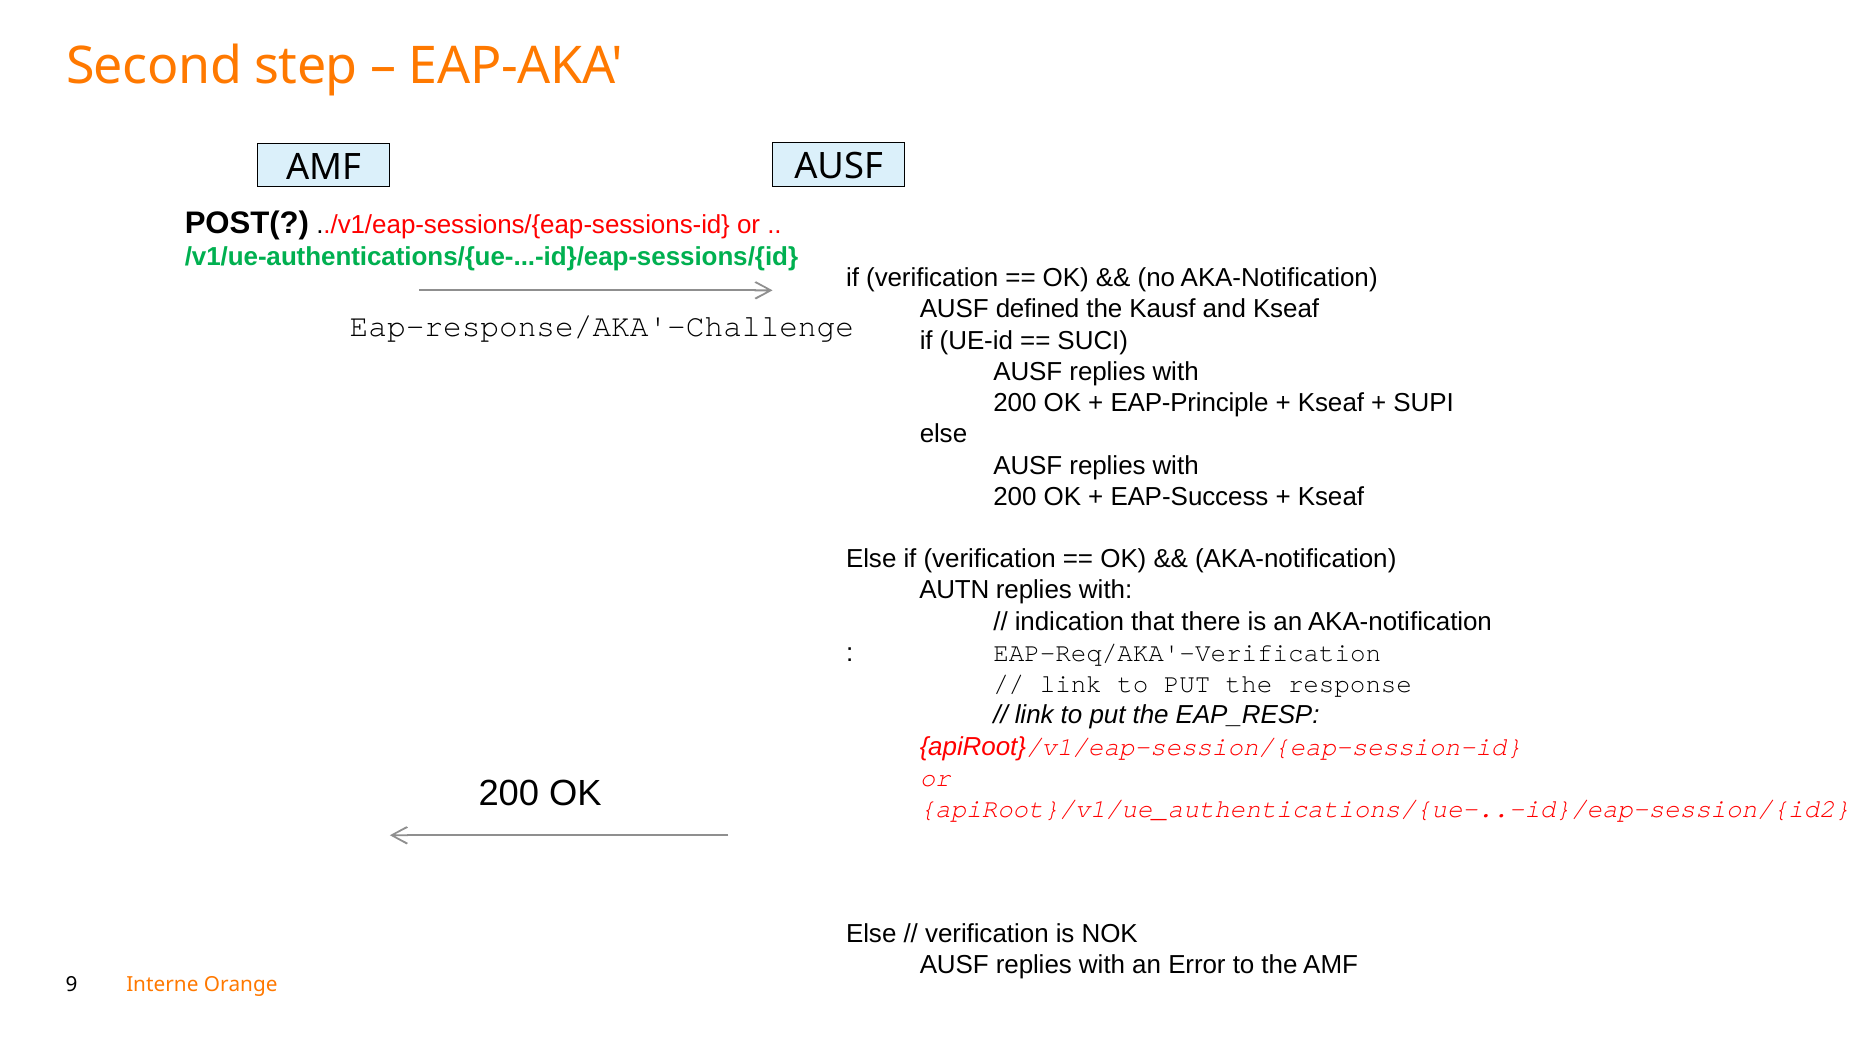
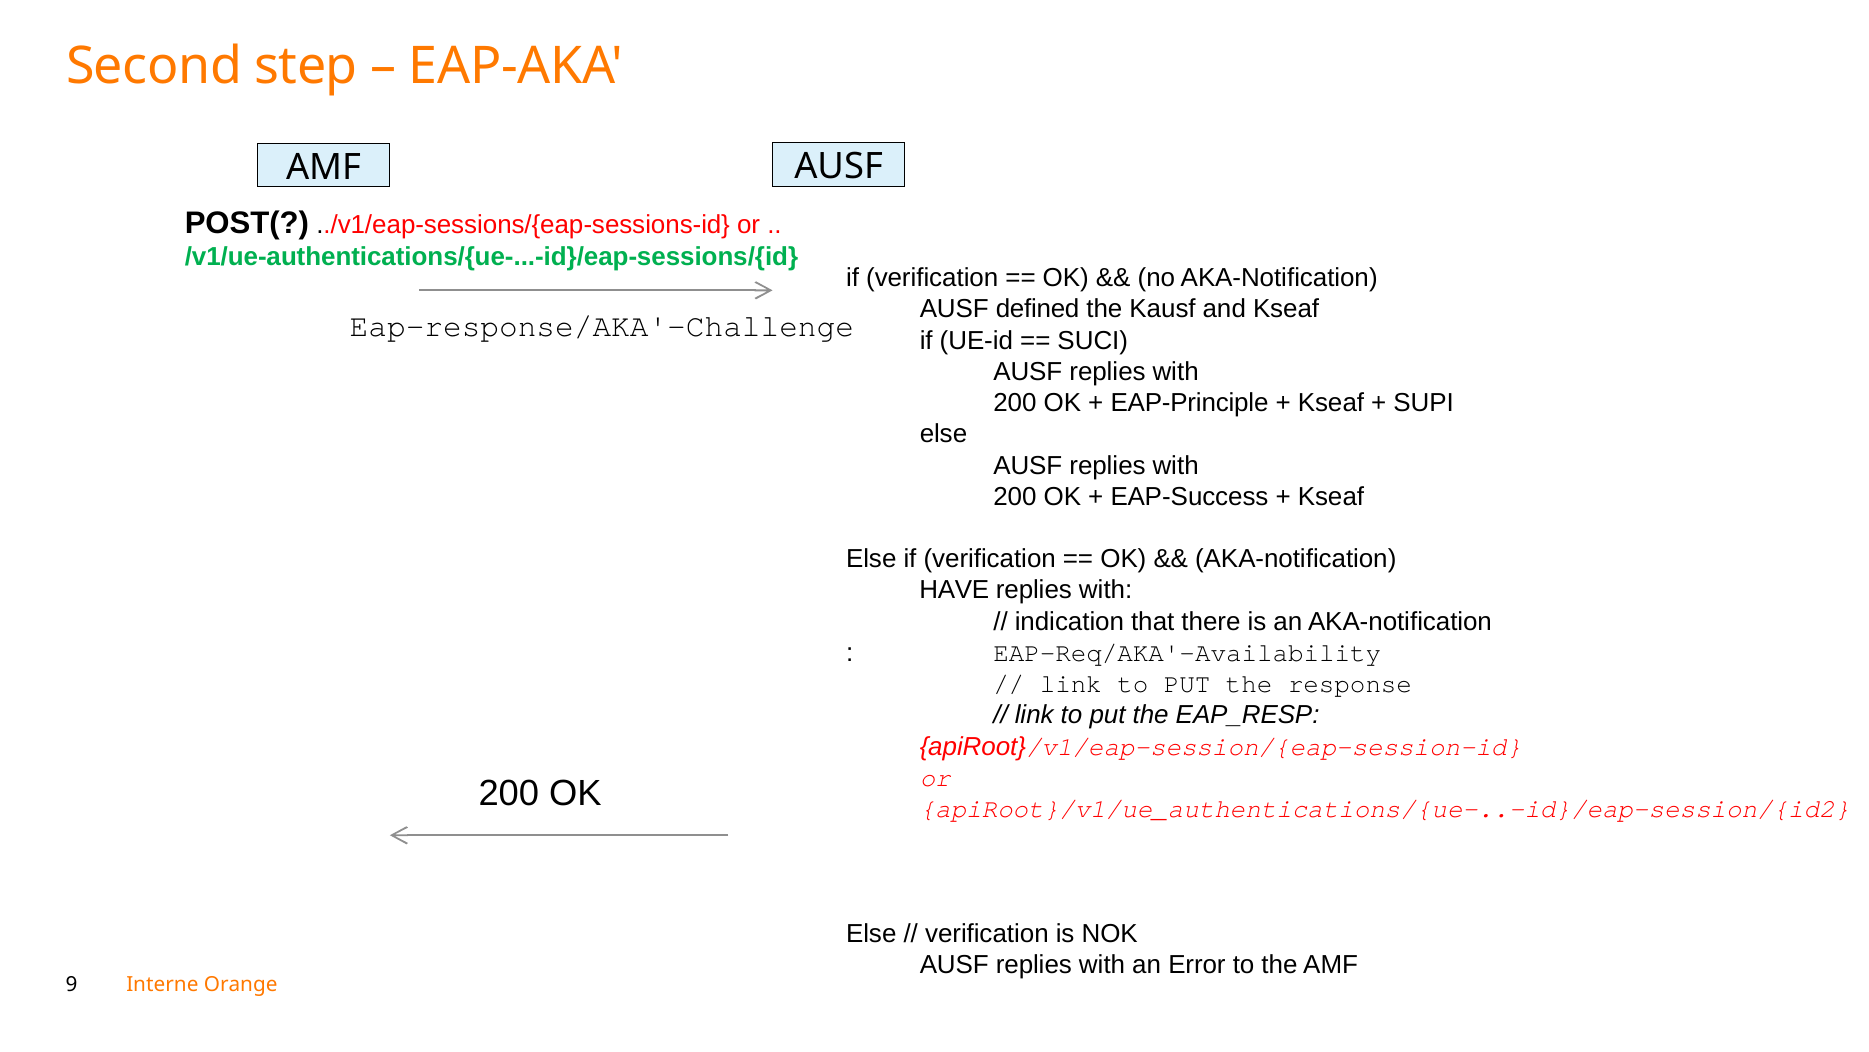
AUTN: AUTN -> HAVE (954, 590)
EAP-Req/AKA'-Verification: EAP-Req/AKA'-Verification -> EAP-Req/AKA'-Availability (1187, 652)
